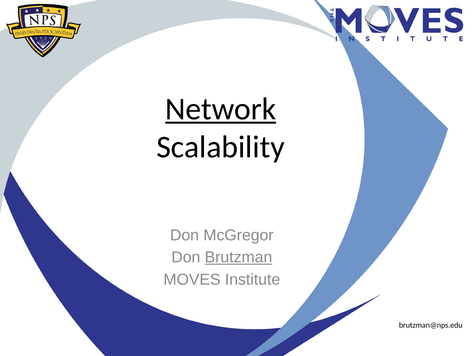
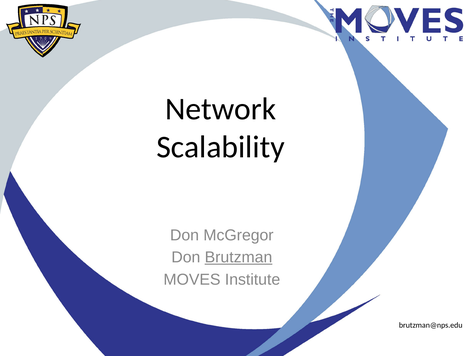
Network underline: present -> none (221, 109)
